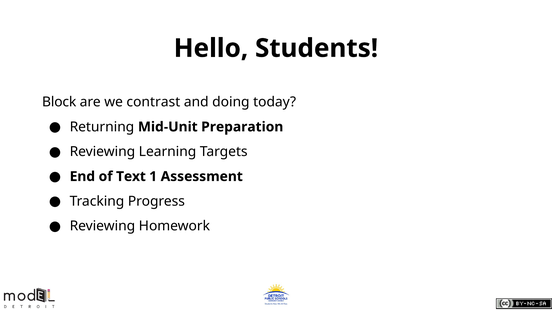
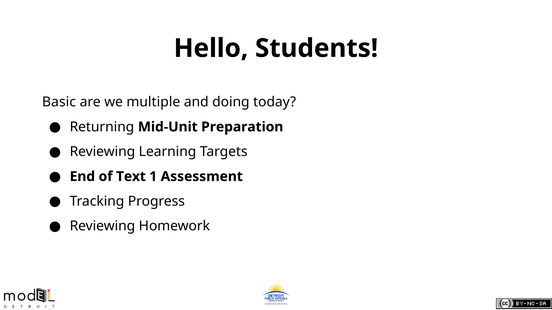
Block: Block -> Basic (59, 102)
contrast: contrast -> multiple (153, 102)
